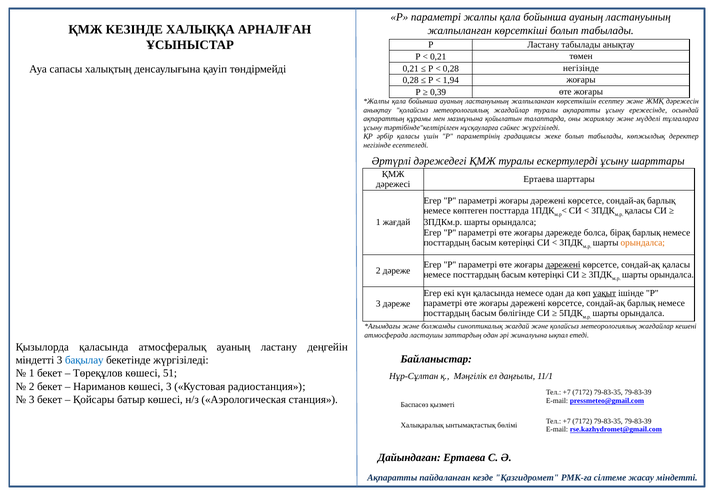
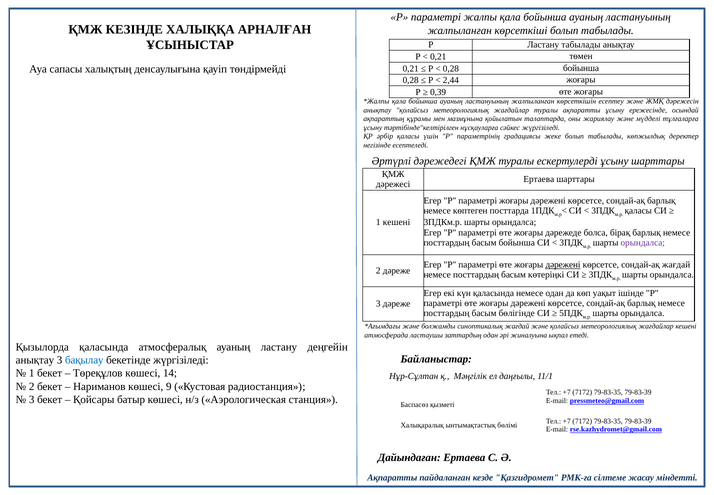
0,28 негізінде: негізінде -> бойынша (581, 68)
1,94: 1,94 -> 2,44 (451, 80)
1 жағдай: жағдай -> кешені (396, 222)
көтеріңкі: көтеріңкі -> бойынша (517, 242)
орындалса colour: orange -> purple (643, 242)
сондай-ақ қаласы: қаласы -> жағдай (676, 264)
уақыт underline: present -> none (604, 293)
міндетті: міндетті -> анықтау (35, 360)
51: 51 -> 14 (170, 373)
көшесі 3: 3 -> 9 (169, 386)
